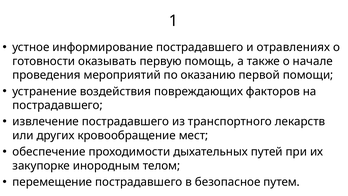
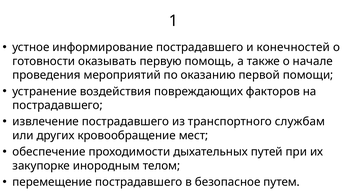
отравлениях: отравлениях -> конечностей (293, 47)
лекарств: лекарств -> службам (300, 121)
